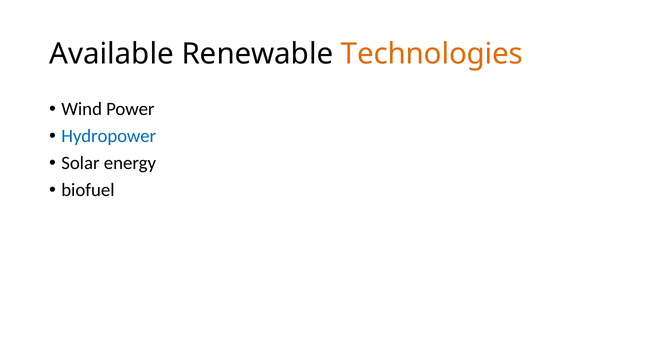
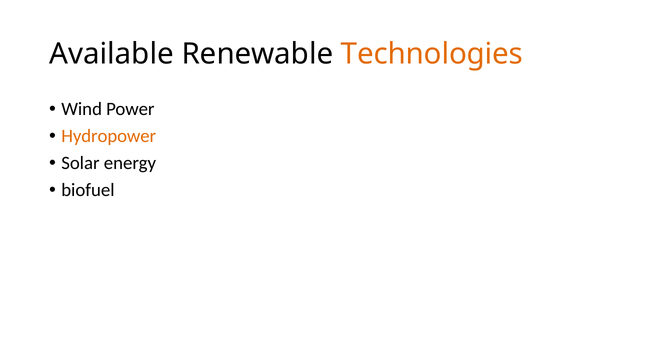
Hydropower colour: blue -> orange (109, 136)
